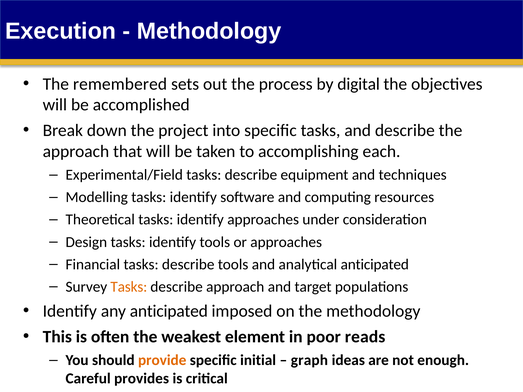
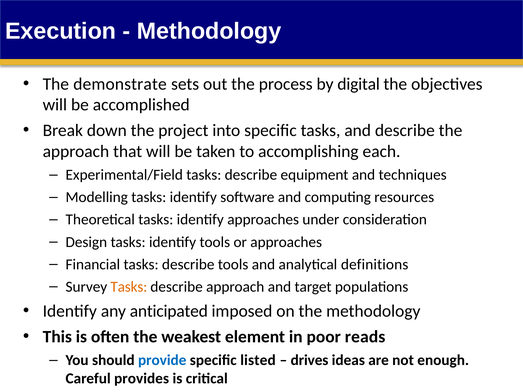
remembered: remembered -> demonstrate (120, 84)
analytical anticipated: anticipated -> definitions (375, 265)
provide colour: orange -> blue (162, 360)
initial: initial -> listed (258, 360)
graph: graph -> drives (310, 360)
